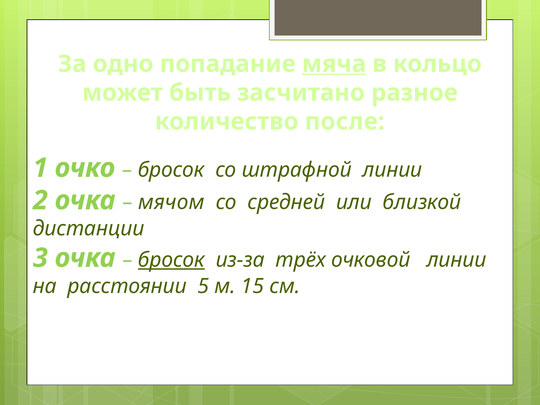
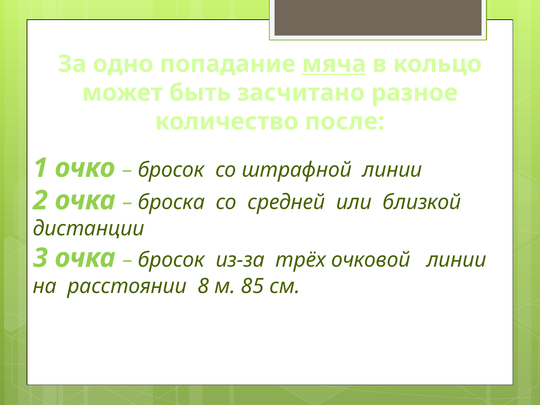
мячом: мячом -> броска (171, 202)
бросок underline: present -> none (171, 260)
5: 5 -> 8 (203, 286)
15: 15 -> 85 (253, 286)
